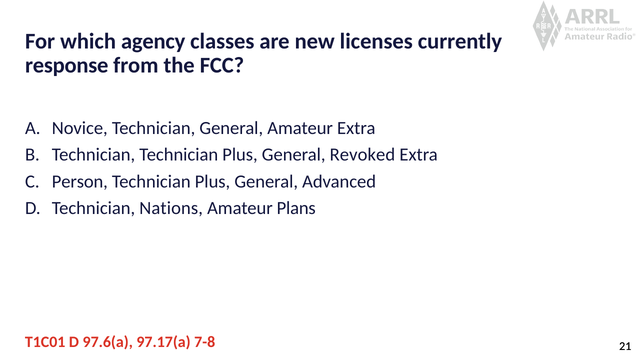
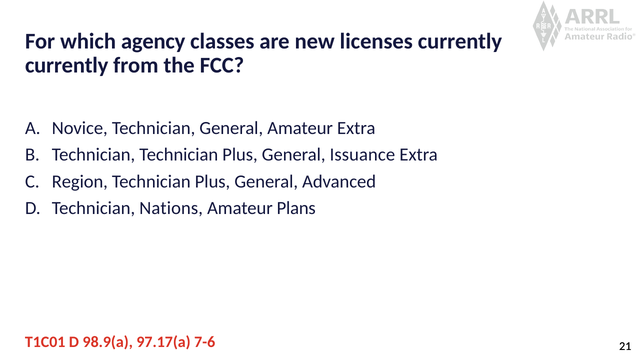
response: response -> currently (67, 66)
Revoked: Revoked -> Issuance (362, 155)
Person: Person -> Region (80, 182)
97.6(a: 97.6(a -> 98.9(a (108, 343)
7-8: 7-8 -> 7-6 (205, 343)
